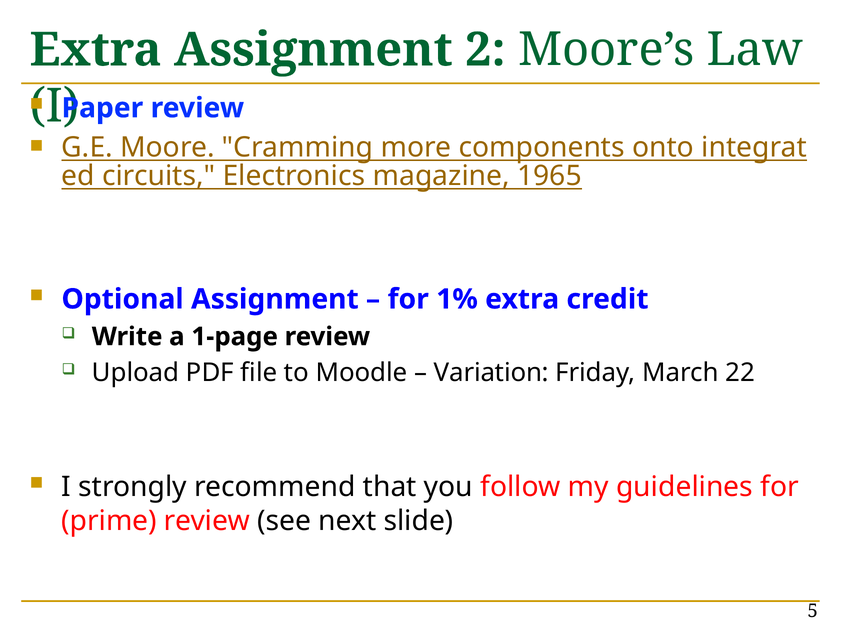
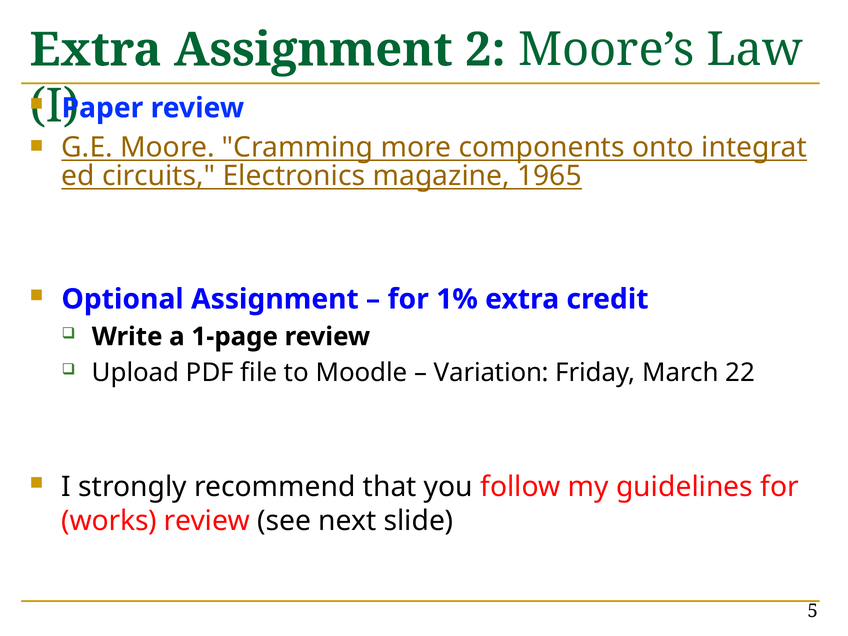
prime: prime -> works (109, 521)
